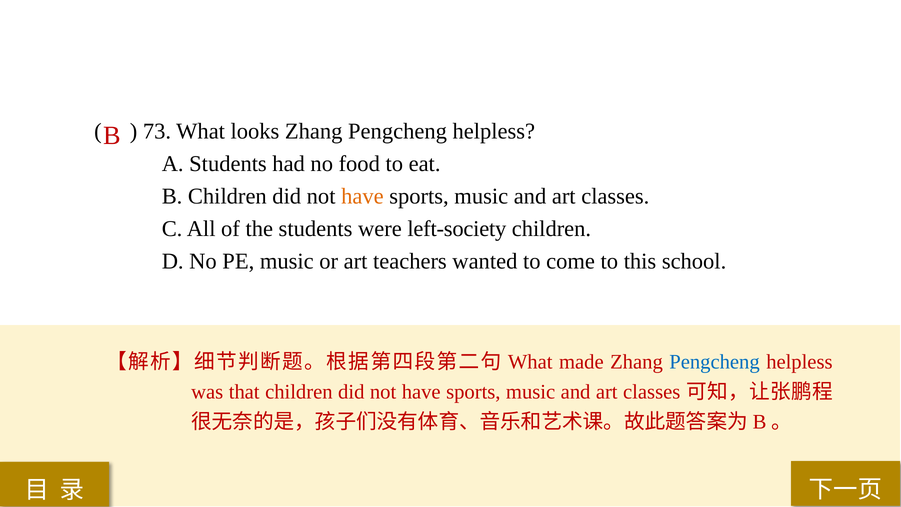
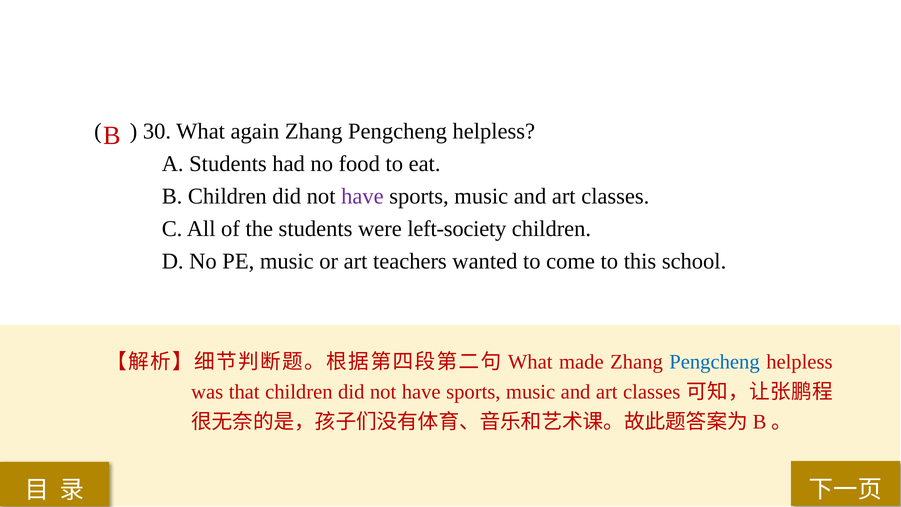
73: 73 -> 30 (157, 131)
looks: looks -> again (255, 131)
have colour: orange -> purple (362, 196)
